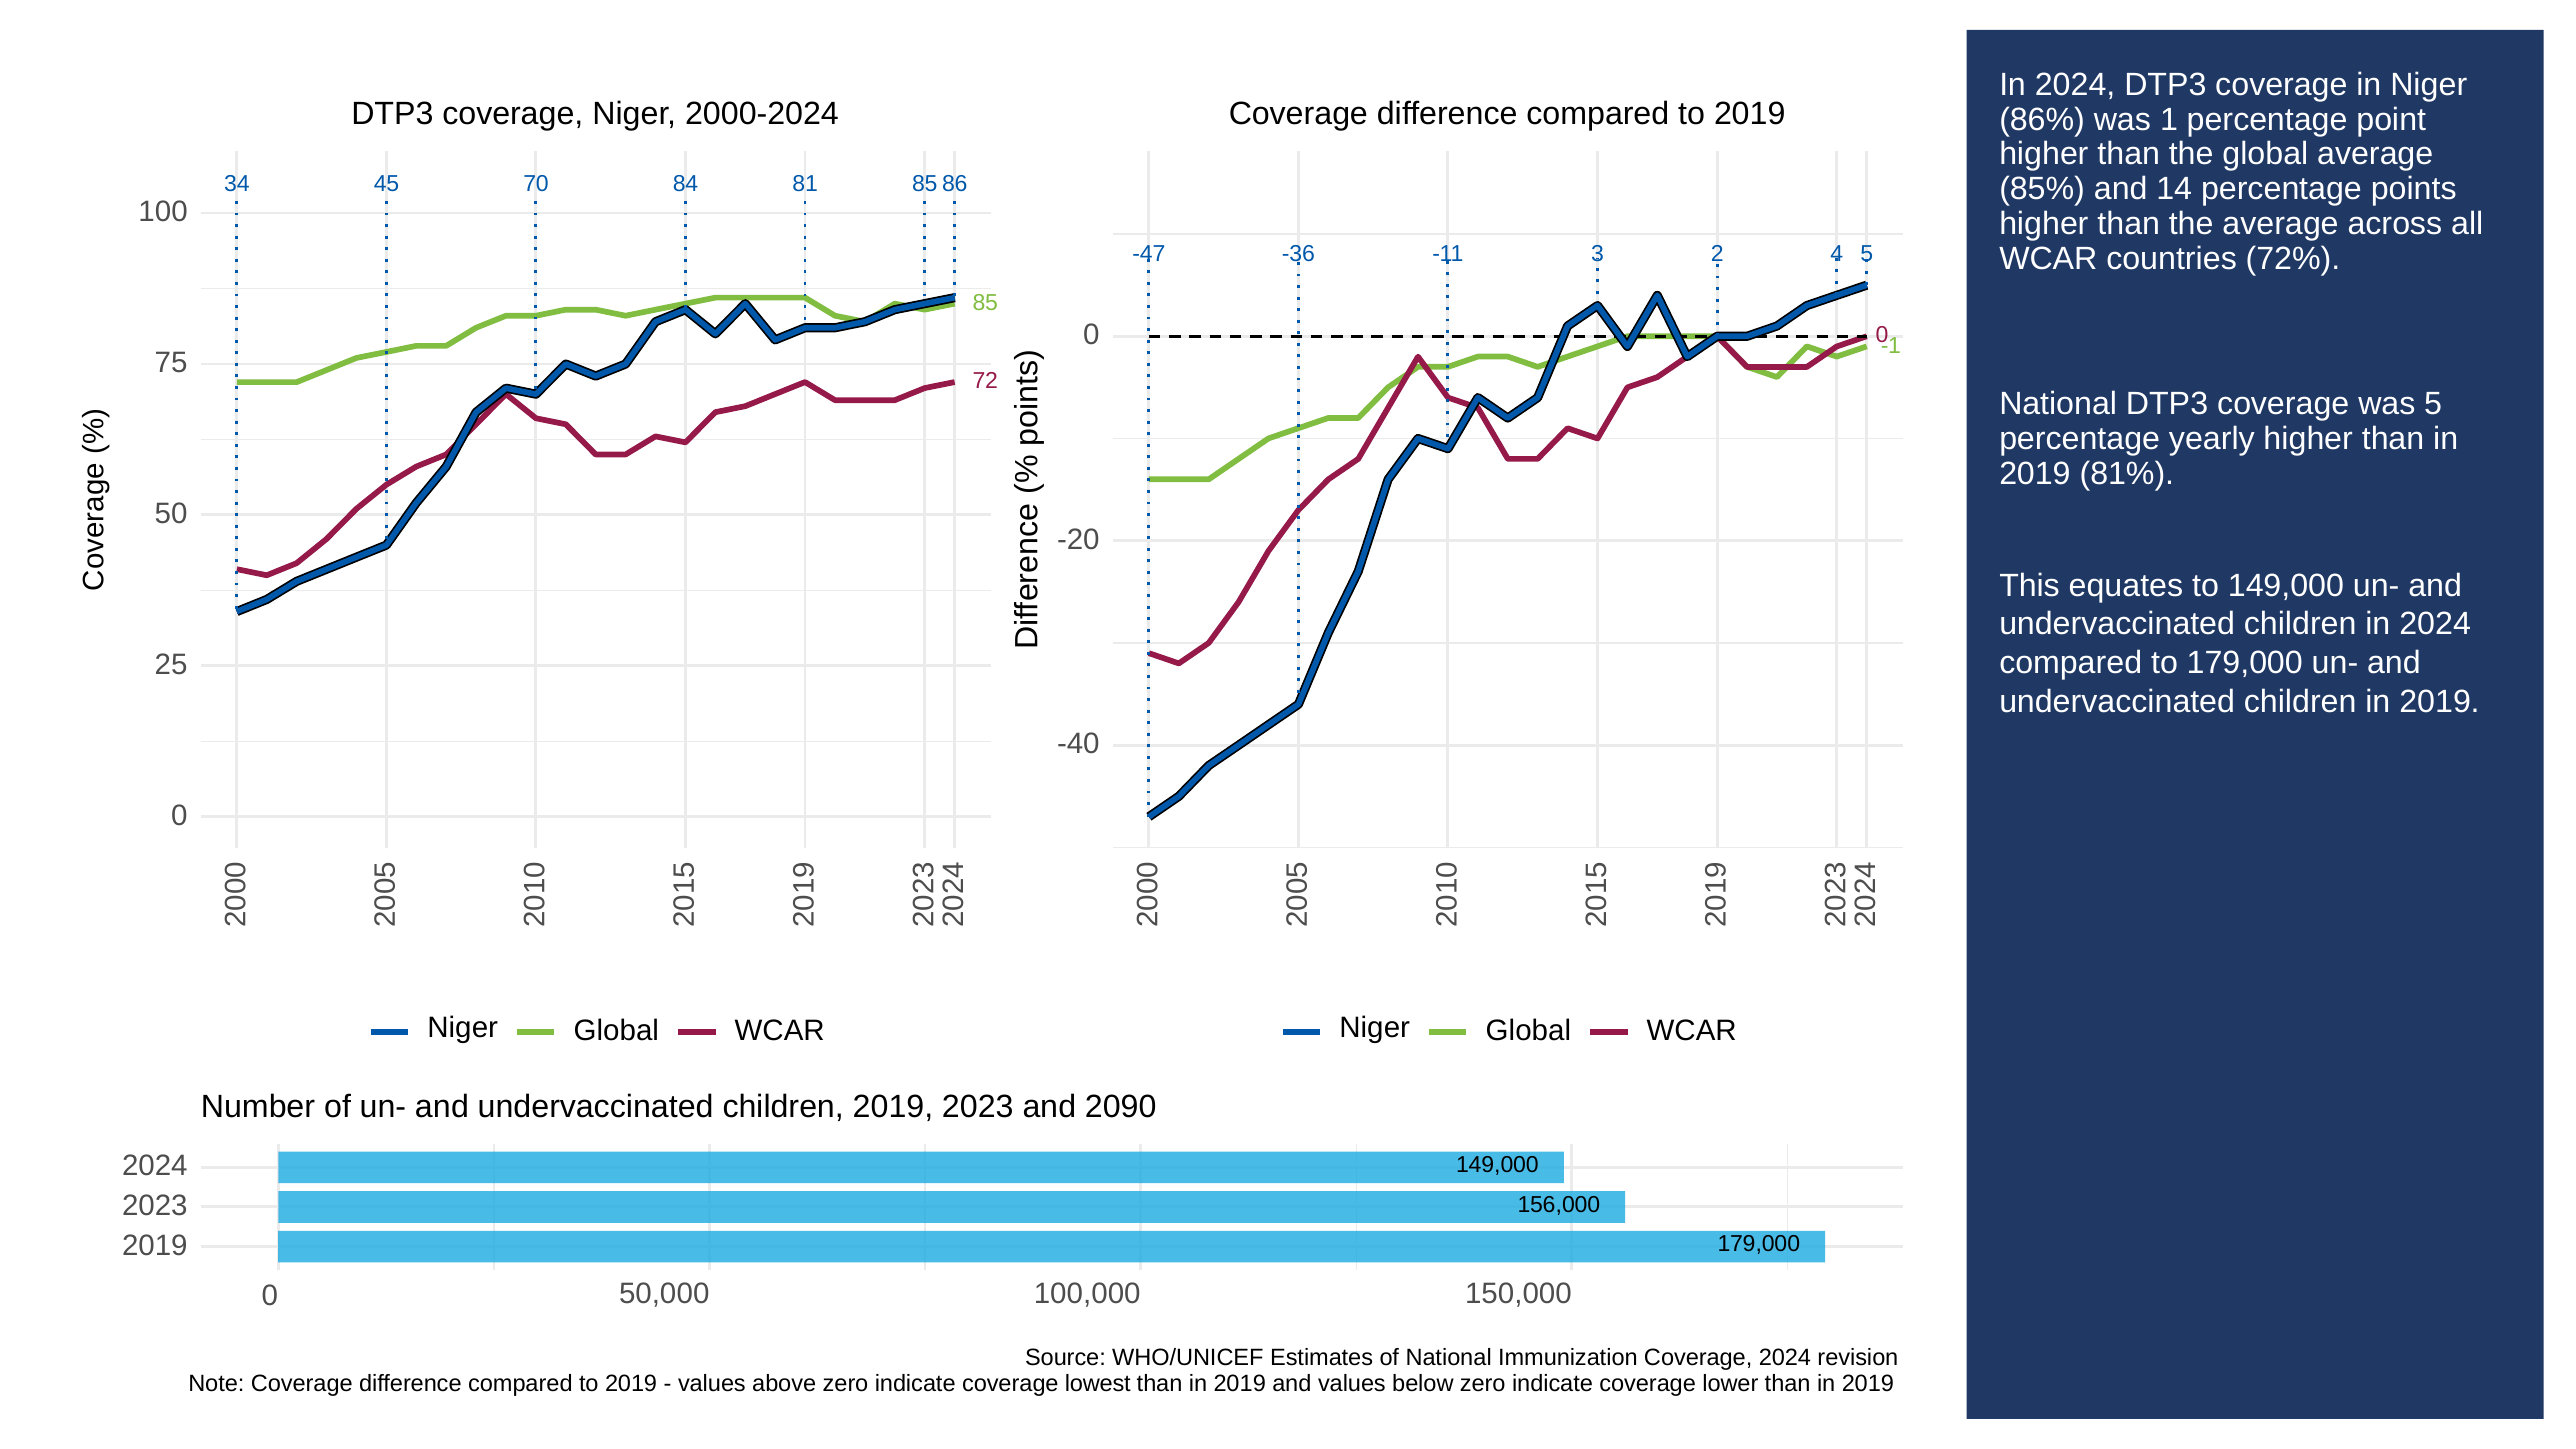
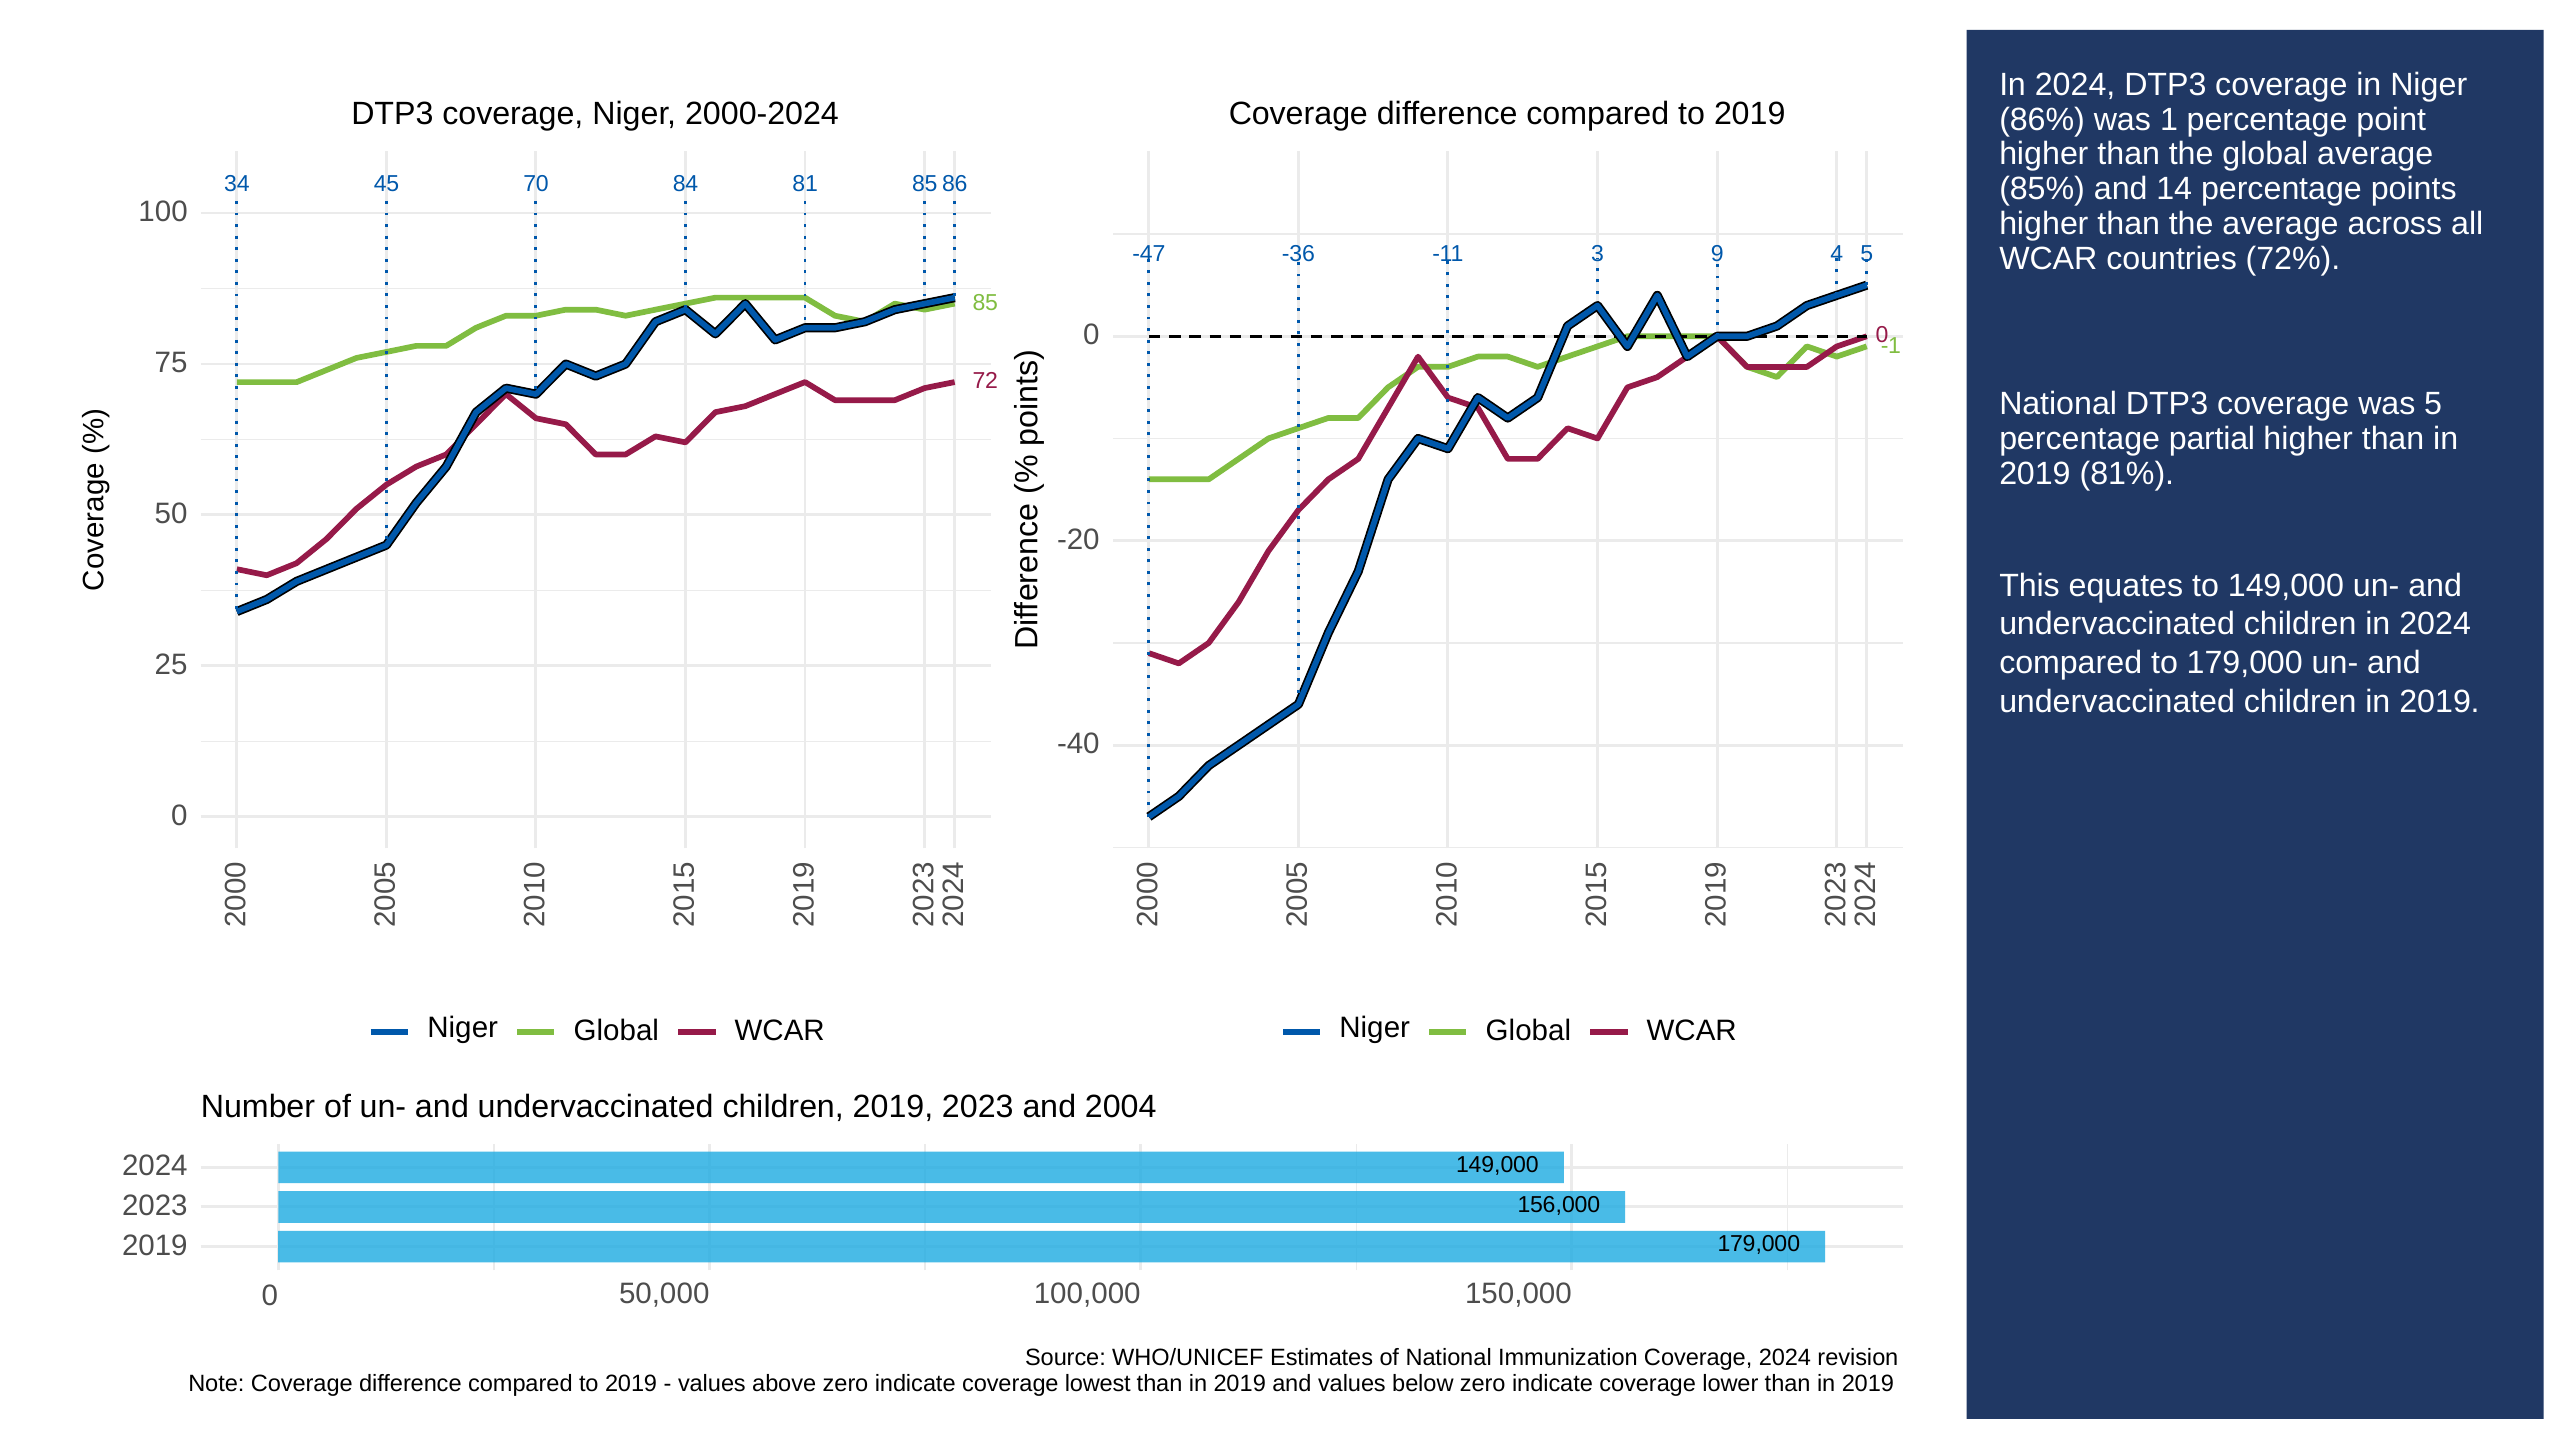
-11 3 2: 2 -> 9 (1717, 253)
yearly: yearly -> partial (2212, 439)
2090: 2090 -> 2004 (1121, 1107)
